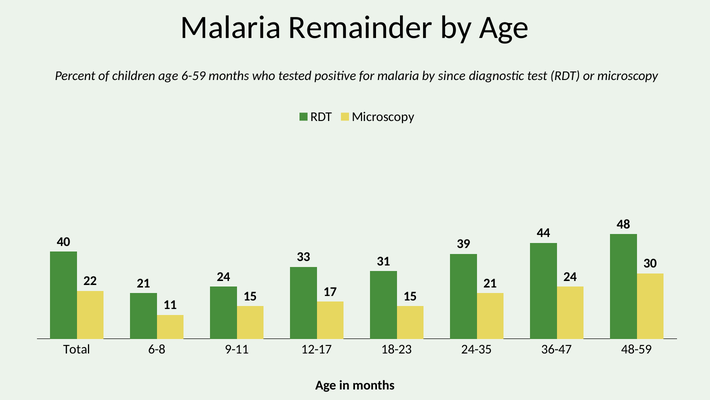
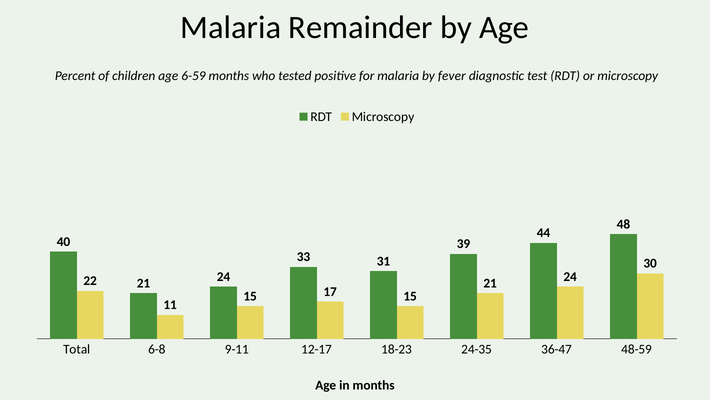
since: since -> fever (452, 76)
